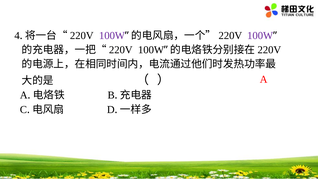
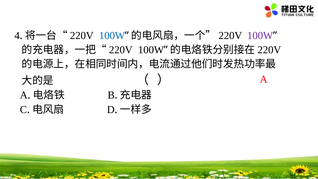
100W colour: purple -> blue (112, 35)
